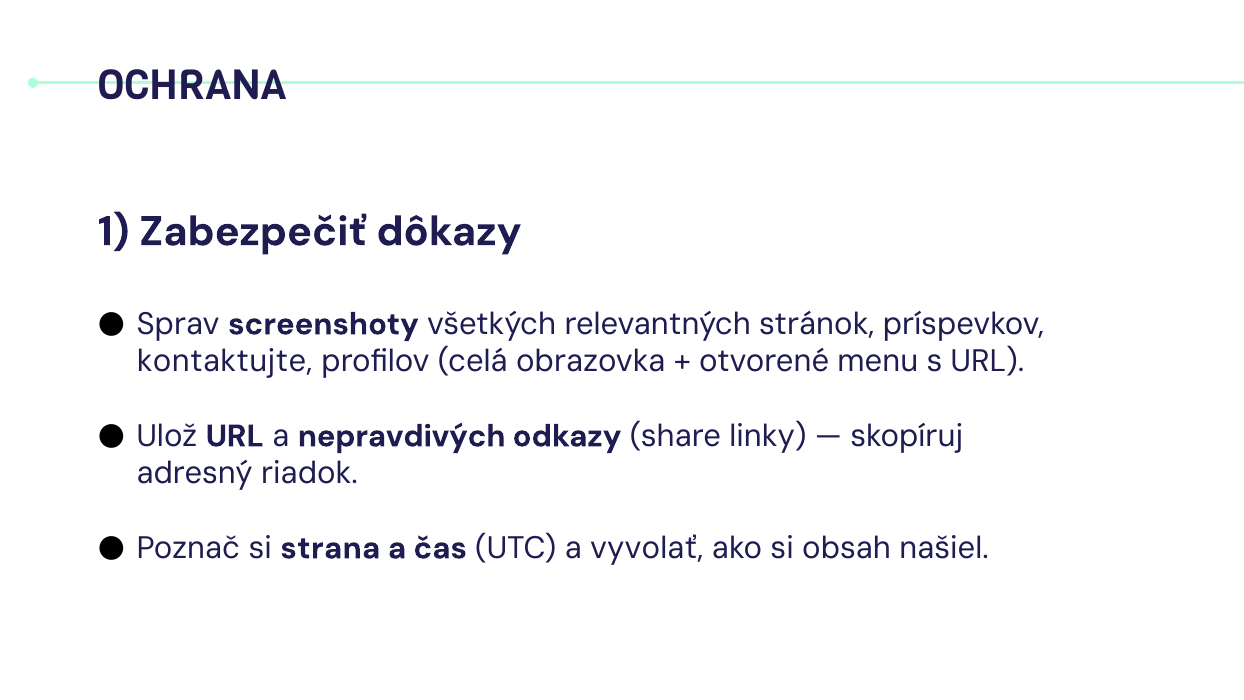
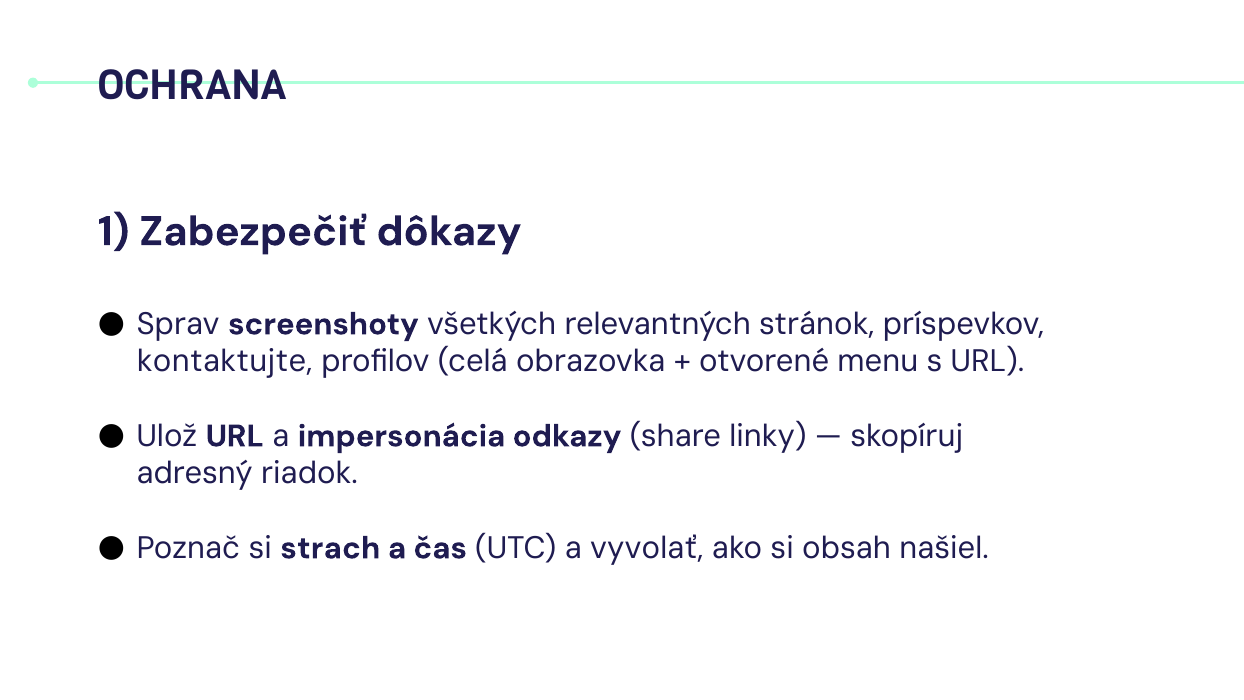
nepravdivých: nepravdivých -> impersonácia (402, 436)
strana: strana -> strach (330, 548)
